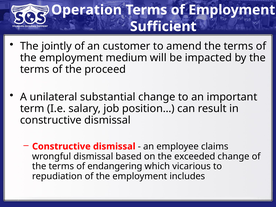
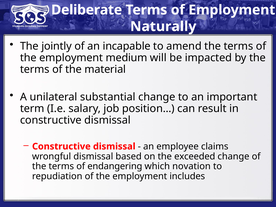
Operation: Operation -> Deliberate (87, 10)
Sufficient: Sufficient -> Naturally (163, 26)
customer: customer -> incapable (127, 46)
proceed: proceed -> material (105, 69)
vicarious: vicarious -> novation (191, 166)
